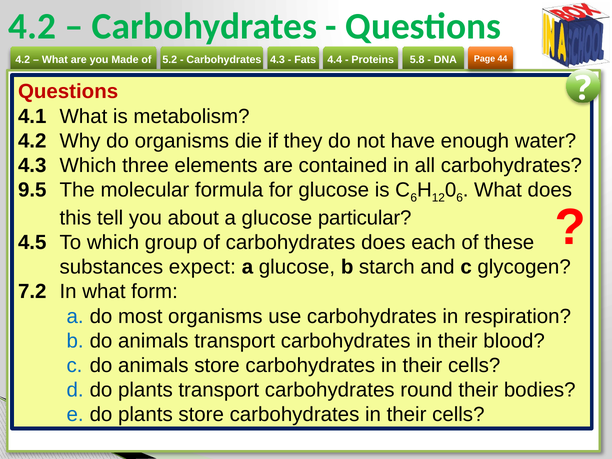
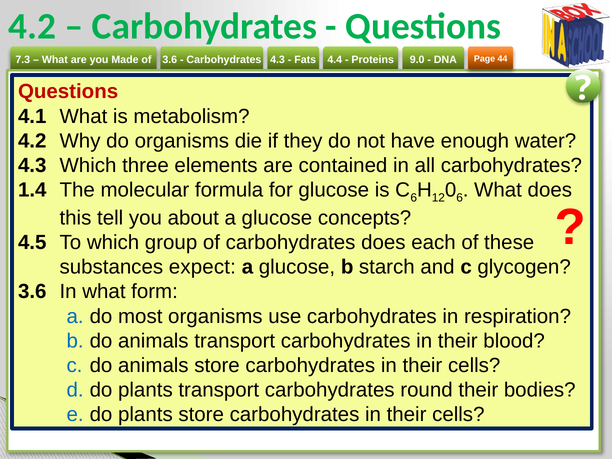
4.2: 4.2 -> 7.3 (23, 60)
of 5.2: 5.2 -> 3.6 (170, 60)
5.8: 5.8 -> 9.0 (417, 60)
9.5: 9.5 -> 1.4 (32, 190)
particular: particular -> concepts (365, 218)
7.2: 7.2 -> 3.6 (32, 292)
